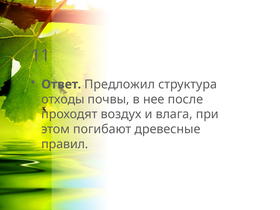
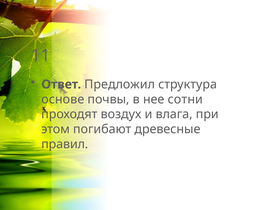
отходы: отходы -> основе (63, 99)
после: после -> сотни (185, 99)
